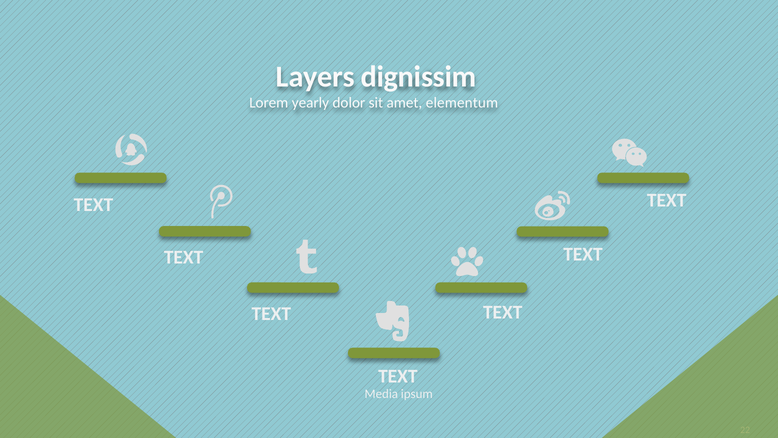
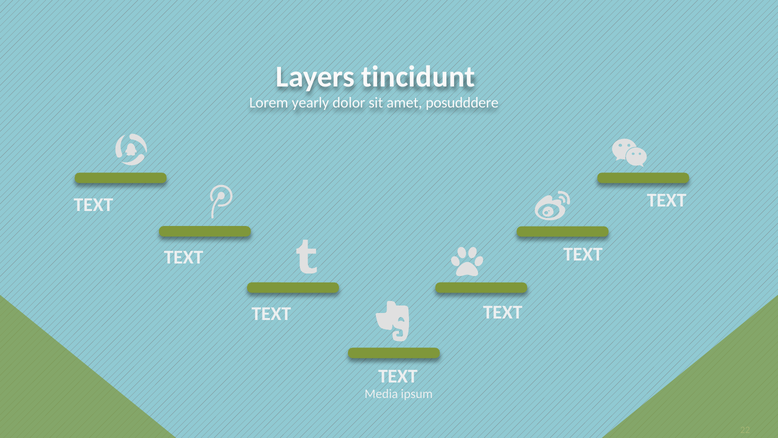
dignissim: dignissim -> tincidunt (418, 77)
elementum: elementum -> posudddere (462, 103)
